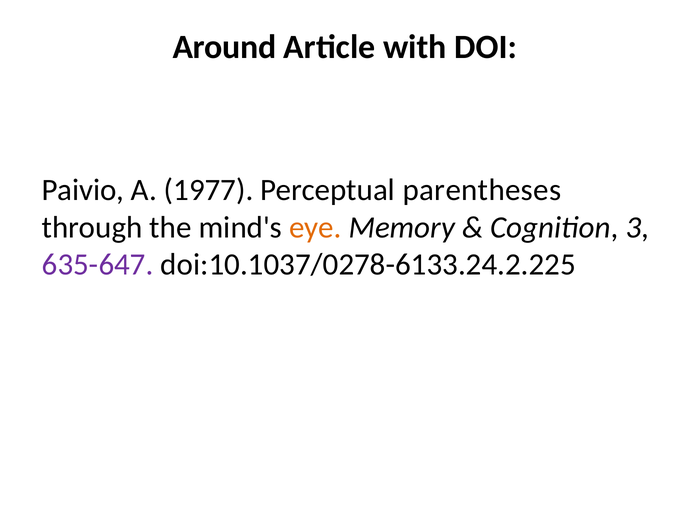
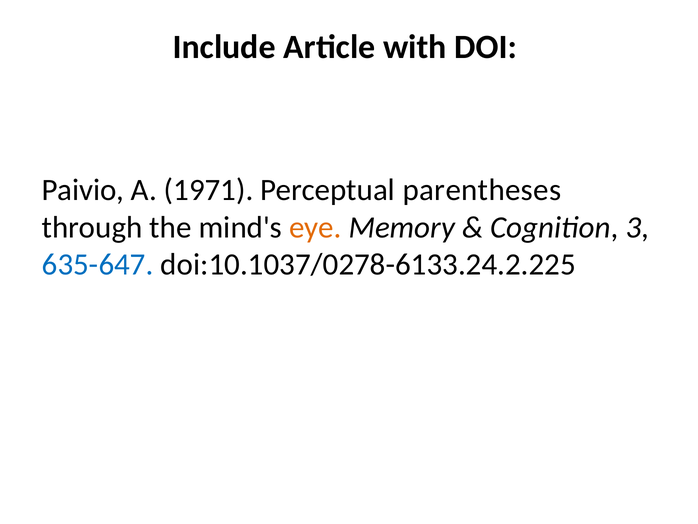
Around: Around -> Include (224, 47)
1977: 1977 -> 1971 (209, 190)
635-647 colour: purple -> blue (98, 264)
